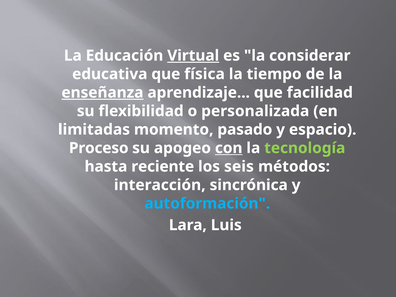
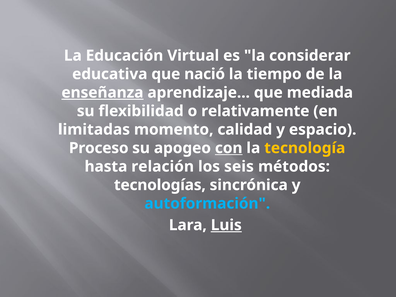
Virtual underline: present -> none (193, 56)
física: física -> nació (205, 74)
facilidad: facilidad -> mediada (320, 93)
personalizada: personalizada -> relativamente (255, 111)
pasado: pasado -> calidad (245, 130)
tecnología colour: light green -> yellow (305, 148)
reciente: reciente -> relación (163, 167)
interacción: interacción -> tecnologías (160, 185)
Luis underline: none -> present (226, 225)
